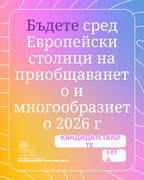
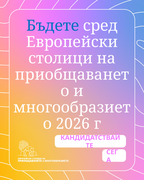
Бъдете colour: purple -> blue (53, 26)
